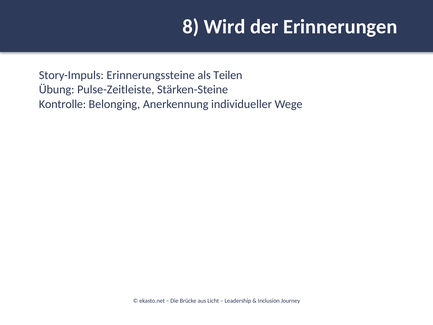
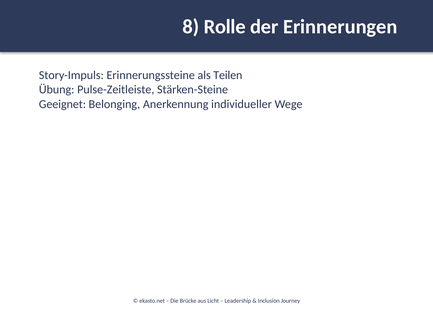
Wird: Wird -> Rolle (225, 27)
Kontrolle: Kontrolle -> Geeignet (62, 104)
